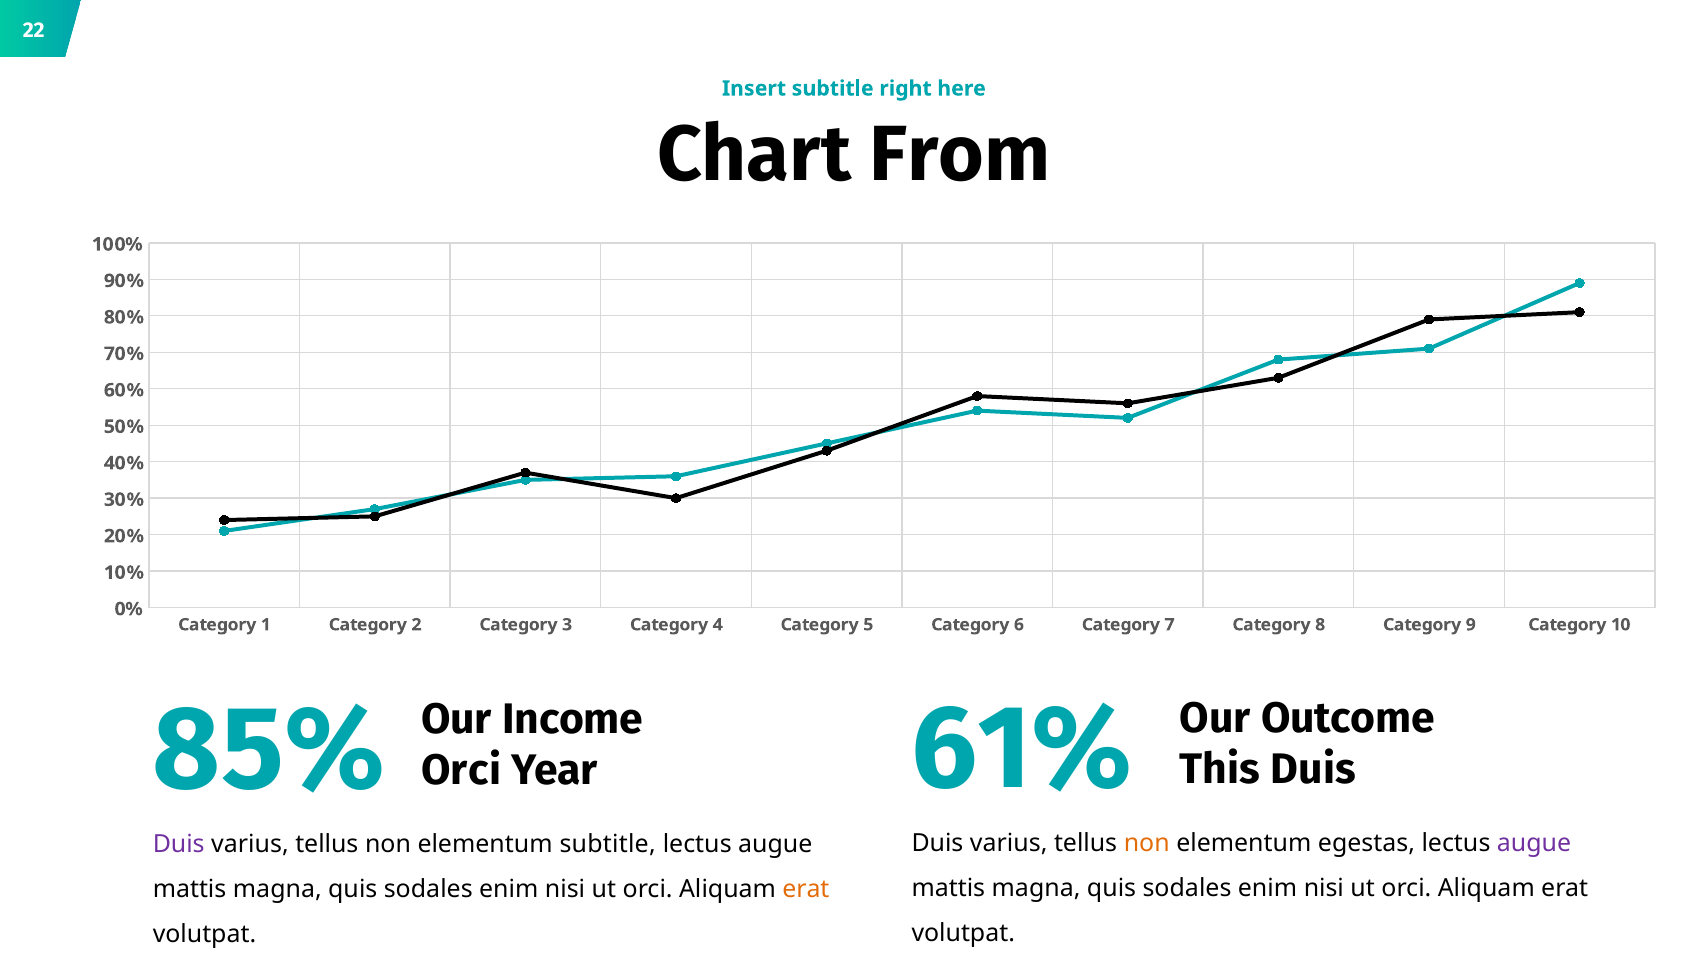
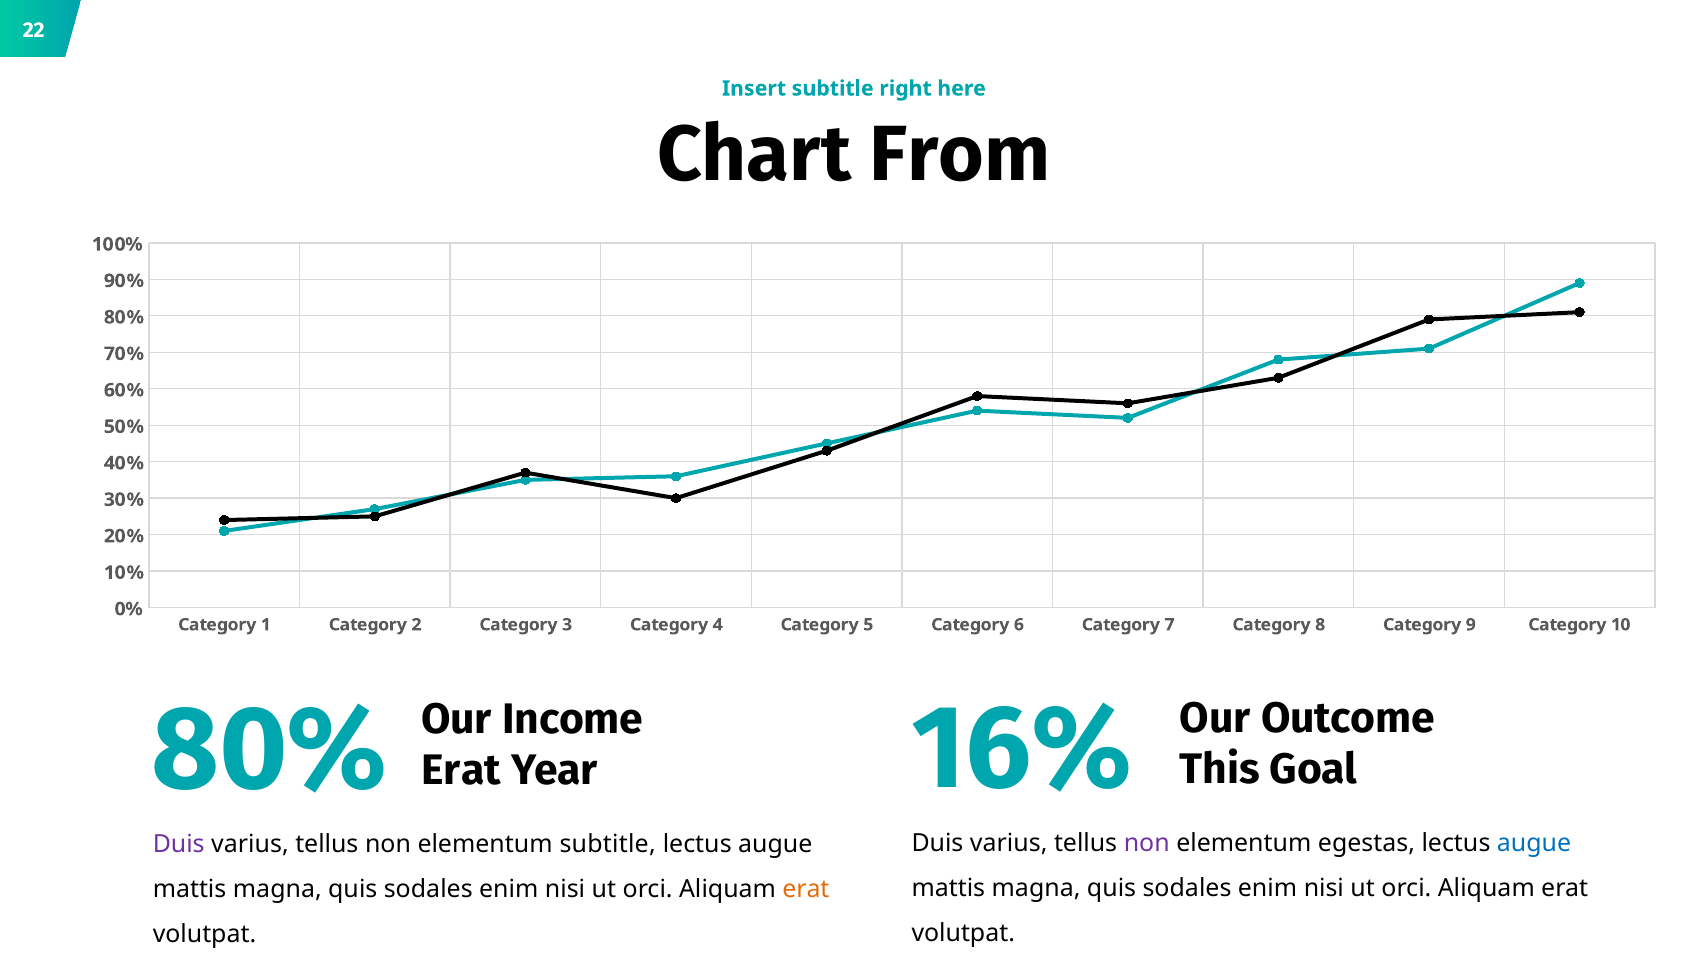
61%: 61% -> 16% (1022, 749)
85%: 85% -> 80% (270, 750)
This Duis: Duis -> Goal (1314, 770)
Orci: Orci -> Erat (461, 770)
non colour: orange -> purple (1147, 843)
augue colour: purple -> blue (1534, 843)
